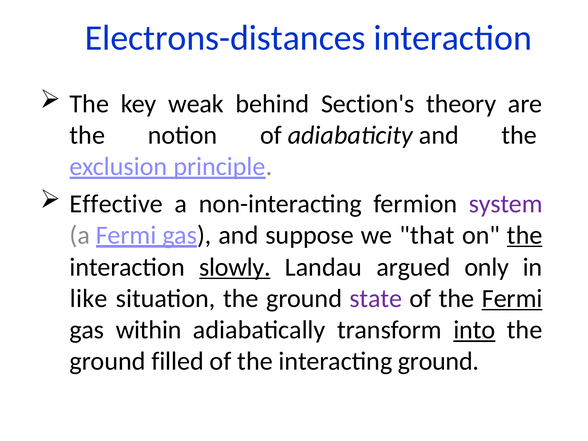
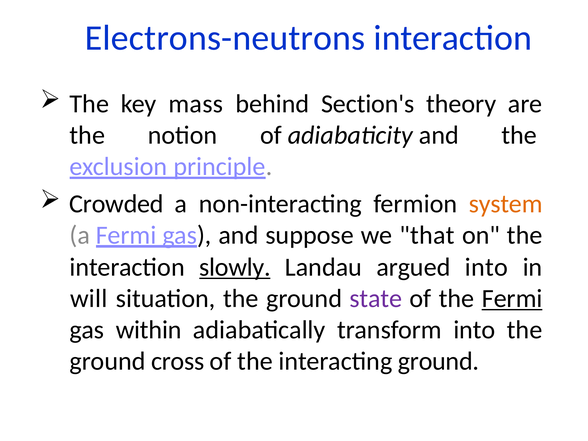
Electrons-distances: Electrons-distances -> Electrons-neutrons (225, 38)
weak: weak -> mass (196, 104)
Effective: Effective -> Crowded (116, 204)
system colour: purple -> orange (506, 204)
the underline: present -> none (525, 235)
argued only: only -> into (486, 267)
like: like -> will (89, 298)
into underline: present -> none (474, 330)
filled: filled -> cross (178, 361)
